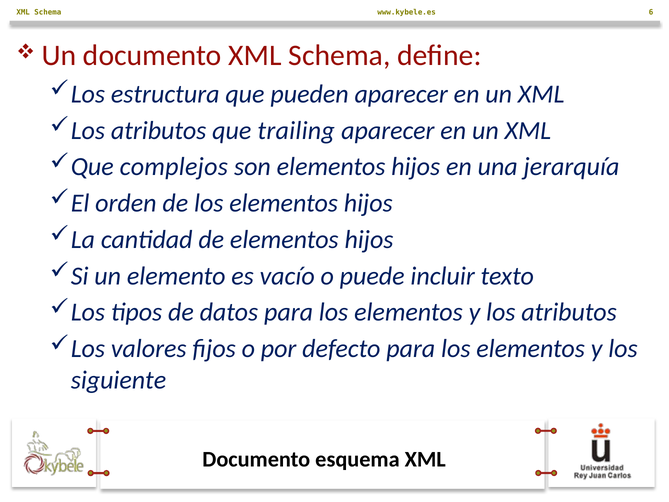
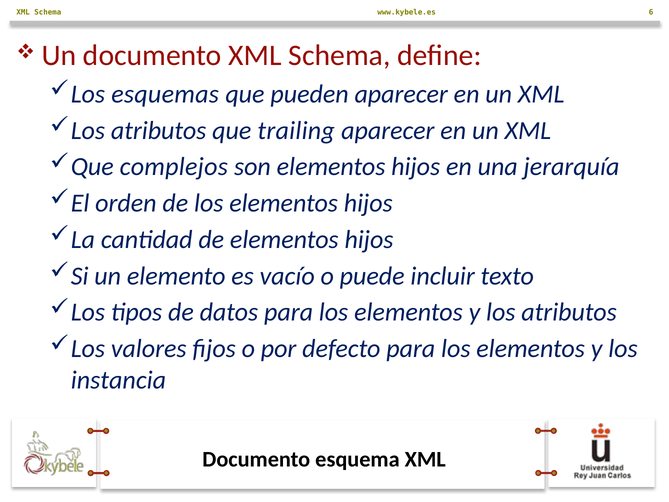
estructura: estructura -> esquemas (165, 94)
siguiente: siguiente -> instancia (118, 380)
